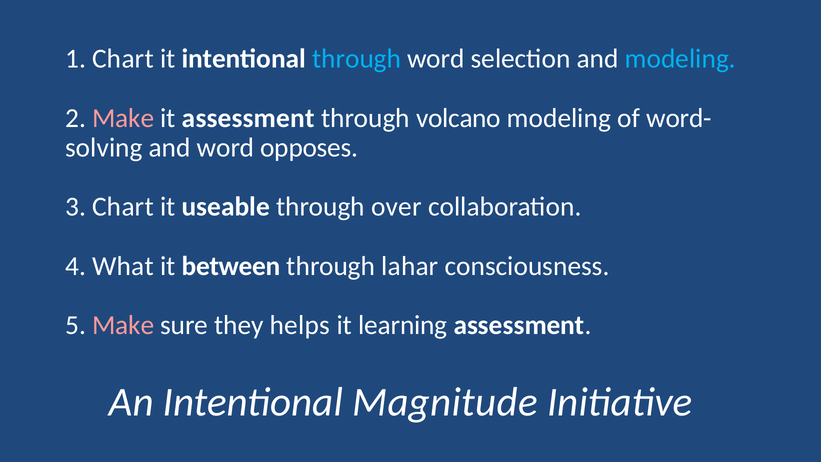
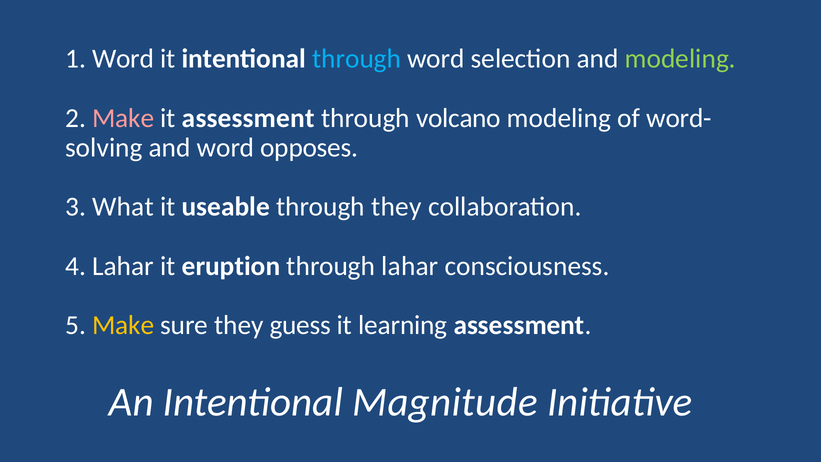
1 Chart: Chart -> Word (123, 59)
modeling colour: light blue -> light green (680, 59)
3 Chart: Chart -> What (123, 207)
through over: over -> they (396, 207)
4 What: What -> Lahar (123, 266)
between: between -> eruption (231, 266)
Make colour: pink -> yellow (123, 325)
helps: helps -> guess (300, 325)
